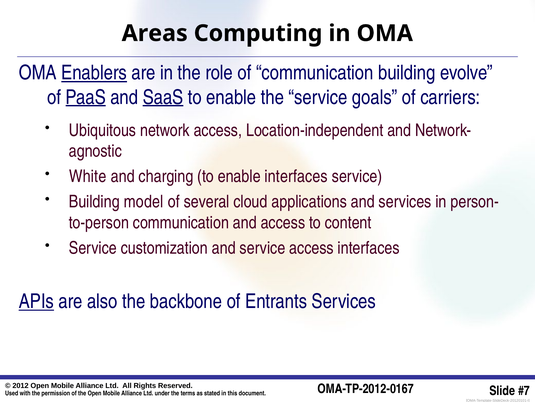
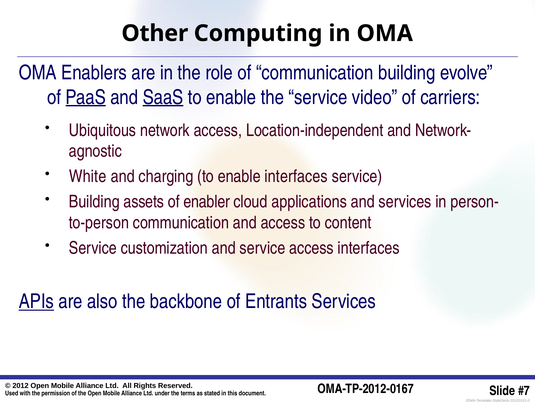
Areas: Areas -> Other (155, 33)
Enablers underline: present -> none (94, 73)
goals: goals -> video (375, 97)
model: model -> assets (144, 201)
several: several -> enabler (207, 201)
